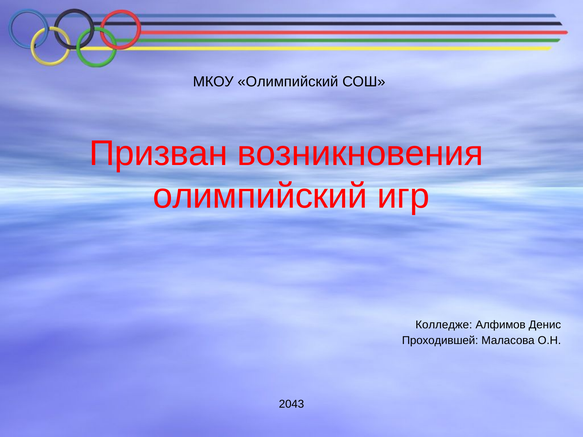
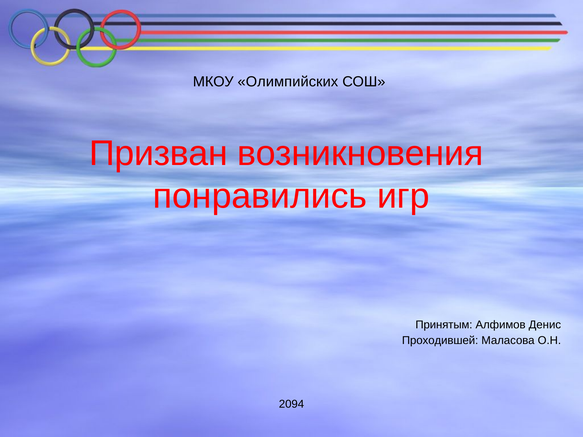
МКОУ Олимпийский: Олимпийский -> Олимпийских (288, 82)
олимпийский: олимпийский -> понравились (260, 196)
Колледже: Колледже -> Принятым (444, 325)
2043: 2043 -> 2094 (291, 404)
